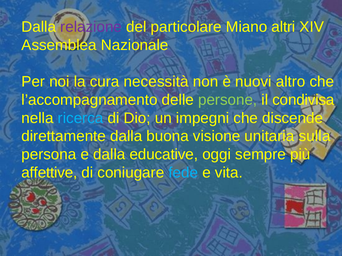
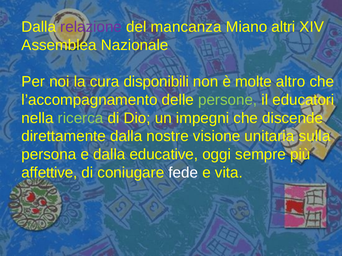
particolare: particolare -> mancanza (186, 27)
necessità: necessità -> disponibili (156, 82)
nuovi: nuovi -> molte (253, 82)
condivisa: condivisa -> educatori (303, 100)
ricerca colour: light blue -> light green (81, 118)
buona: buona -> nostre (168, 136)
fede colour: light blue -> white (183, 173)
